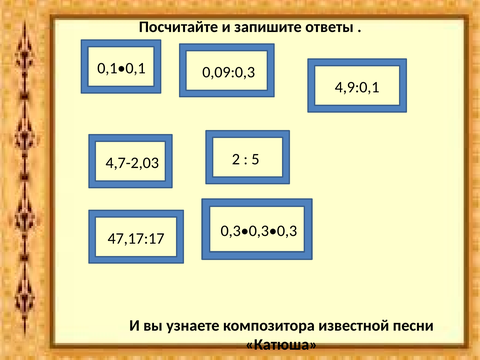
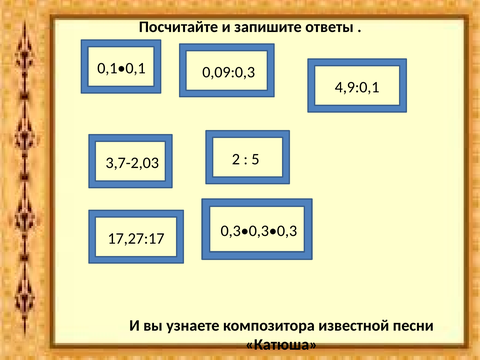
4,7-2,03: 4,7-2,03 -> 3,7-2,03 (132, 163)
47,17:17: 47,17:17 -> 17,27:17 (136, 238)
